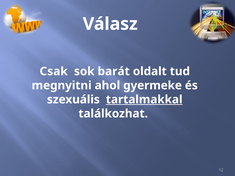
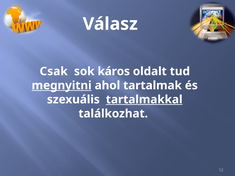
barát: barát -> káros (114, 71)
megnyitni underline: none -> present (62, 86)
gyermeke: gyermeke -> tartalmak (153, 86)
